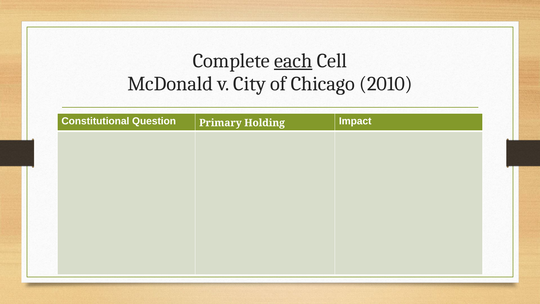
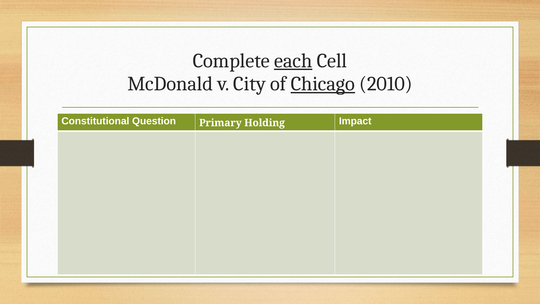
Chicago underline: none -> present (323, 84)
